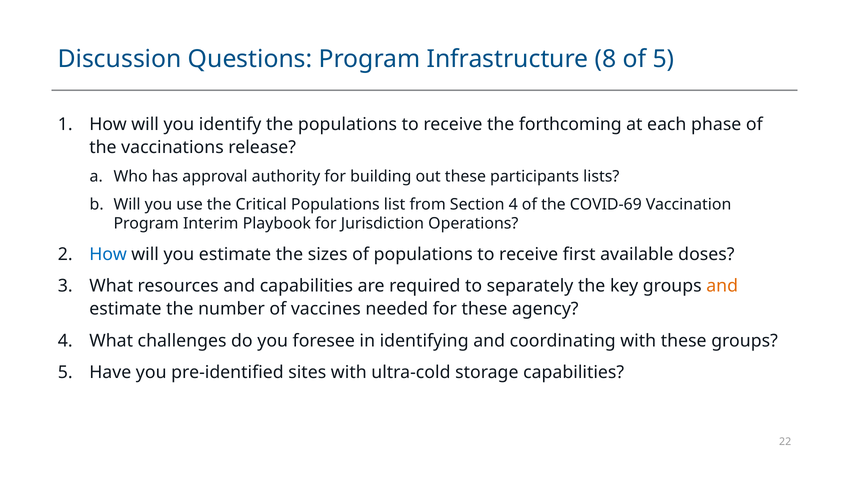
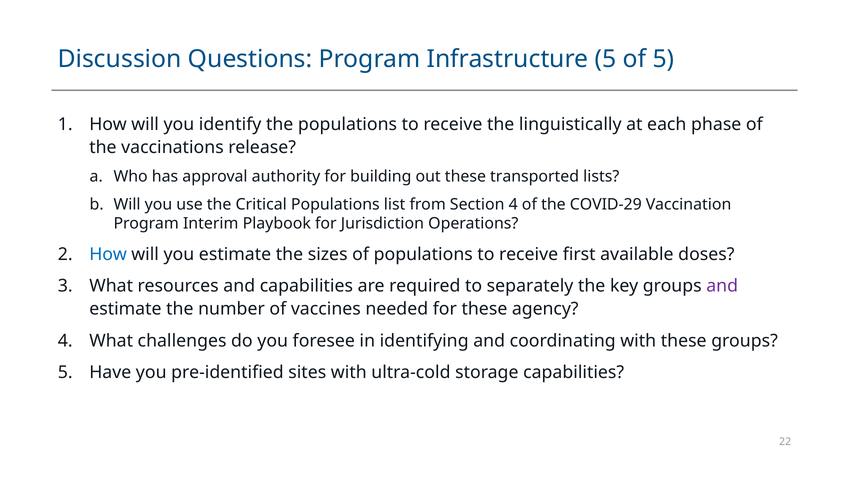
Infrastructure 8: 8 -> 5 (606, 59)
forthcoming: forthcoming -> linguistically (570, 125)
participants: participants -> transported (535, 177)
COVID-69: COVID-69 -> COVID-29 (606, 205)
and colour: orange -> purple (722, 286)
